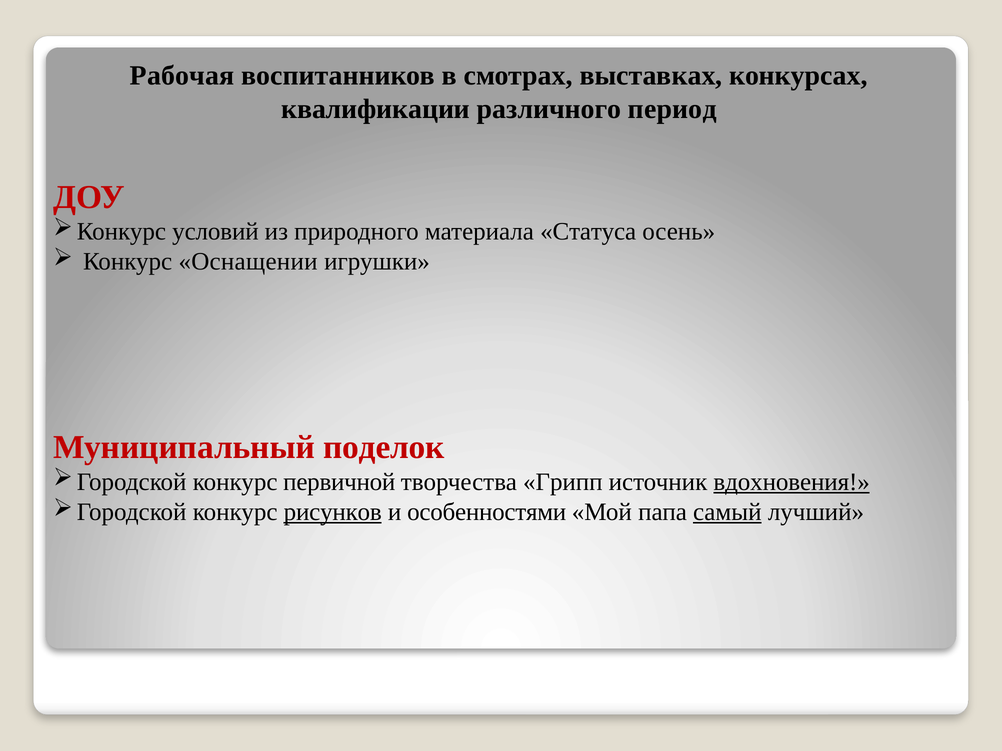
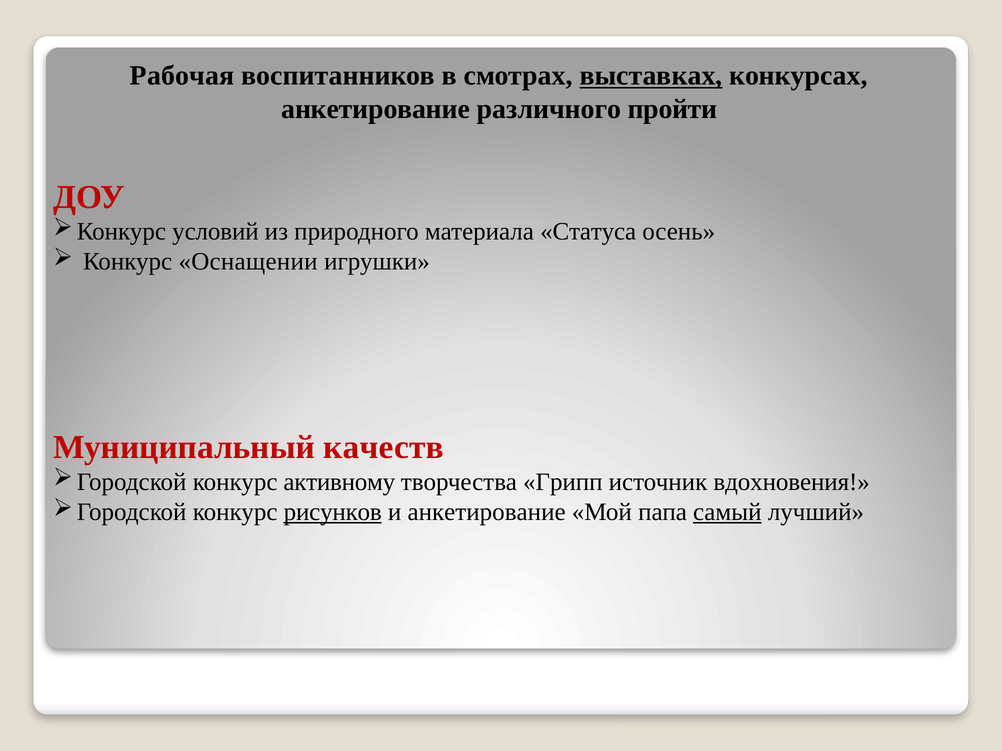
выставках underline: none -> present (651, 76)
квалификации: квалификации -> анкетирование (376, 109)
период: период -> пройти (672, 109)
поделок: поделок -> качеств (384, 448)
первичной: первичной -> активному (339, 482)
вдохновения underline: present -> none (792, 482)
и особенностями: особенностями -> анкетирование (487, 512)
